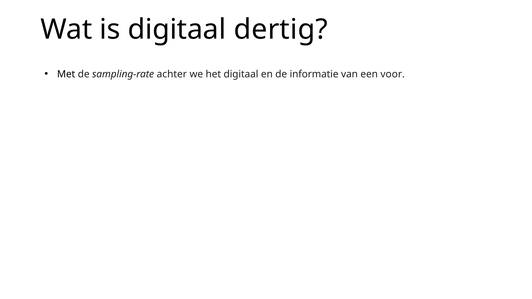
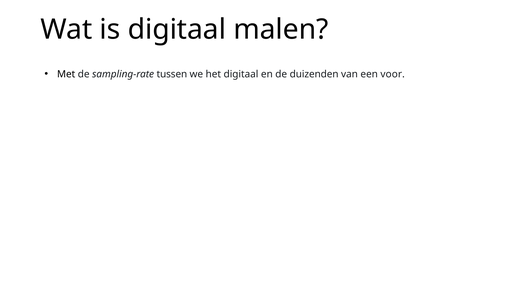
dertig: dertig -> malen (281, 30)
achter: achter -> tussen (172, 74)
informatie: informatie -> duizenden (314, 74)
